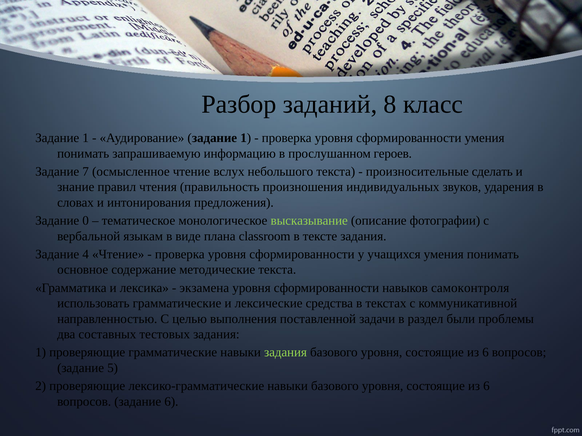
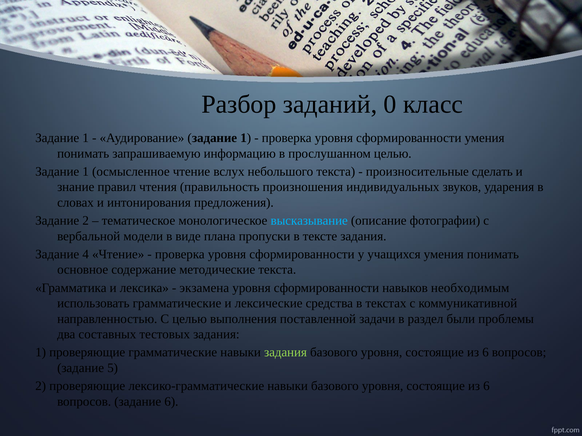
8: 8 -> 0 (390, 104)
прослушанном героев: героев -> целью (393, 154)
7: 7 -> 1 (86, 172)
Задание 0: 0 -> 2 (86, 221)
высказывание colour: light green -> light blue (309, 221)
языкам: языкам -> модели (143, 236)
classroom: classroom -> пропуски (265, 236)
самоконтроля: самоконтроля -> необходимым (470, 288)
